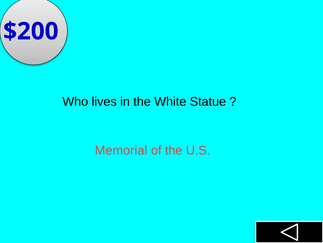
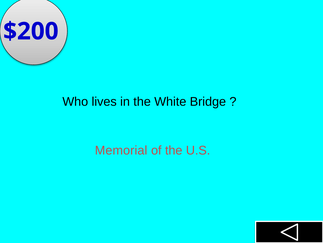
Statue: Statue -> Bridge (208, 102)
